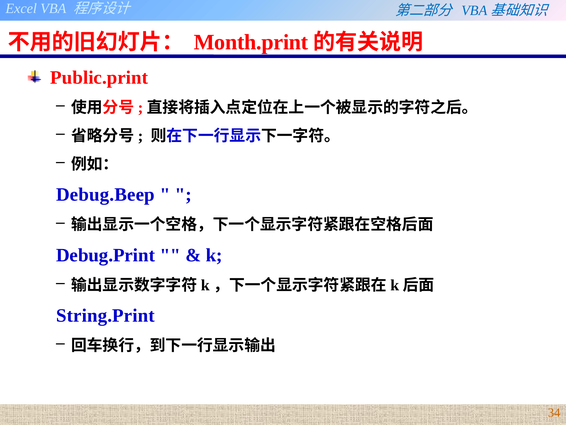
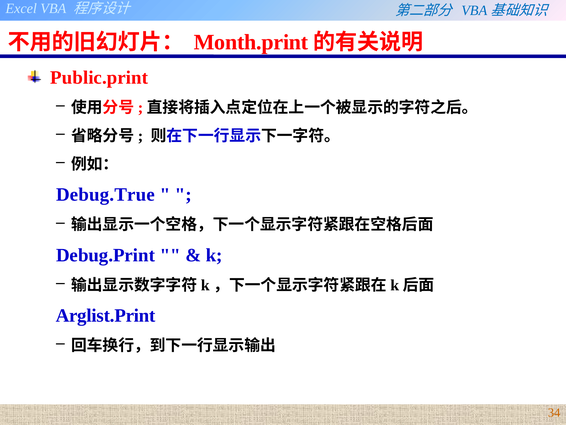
Debug.Beep: Debug.Beep -> Debug.True (105, 194)
String.Print: String.Print -> Arglist.Print (106, 315)
